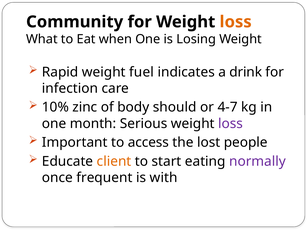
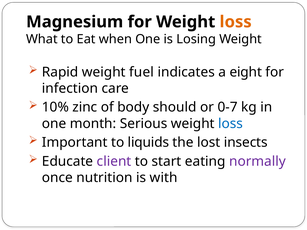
Community: Community -> Magnesium (75, 22)
drink: drink -> eight (246, 72)
4-7: 4-7 -> 0-7 (228, 107)
loss colour: purple -> blue (231, 124)
access: access -> liquids (148, 143)
people: people -> insects (246, 143)
client colour: orange -> purple (114, 161)
frequent: frequent -> nutrition (104, 178)
